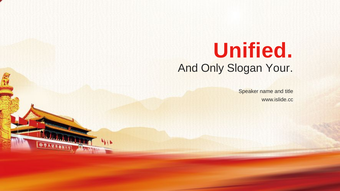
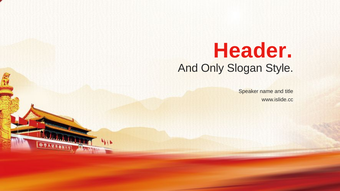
Unified: Unified -> Header (253, 51)
Your: Your -> Style (279, 68)
